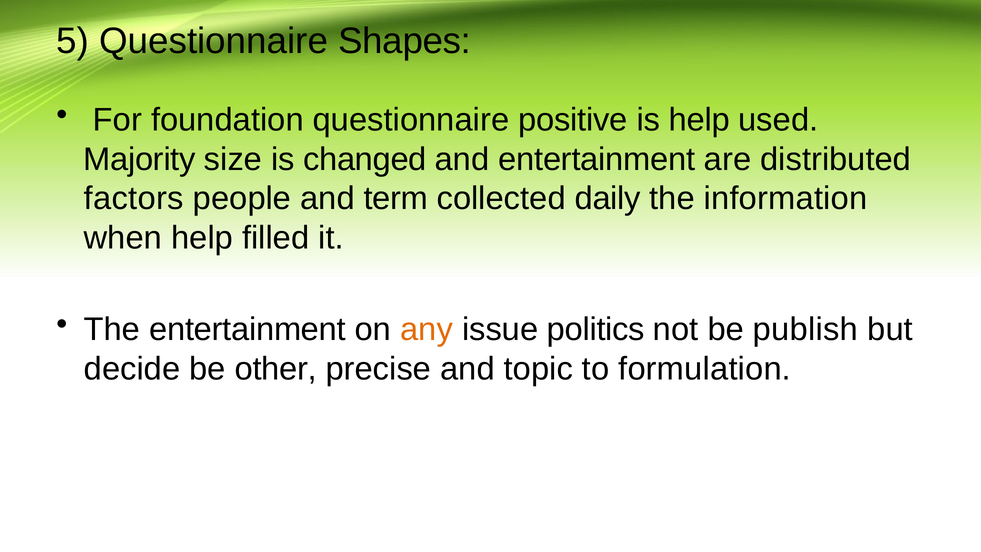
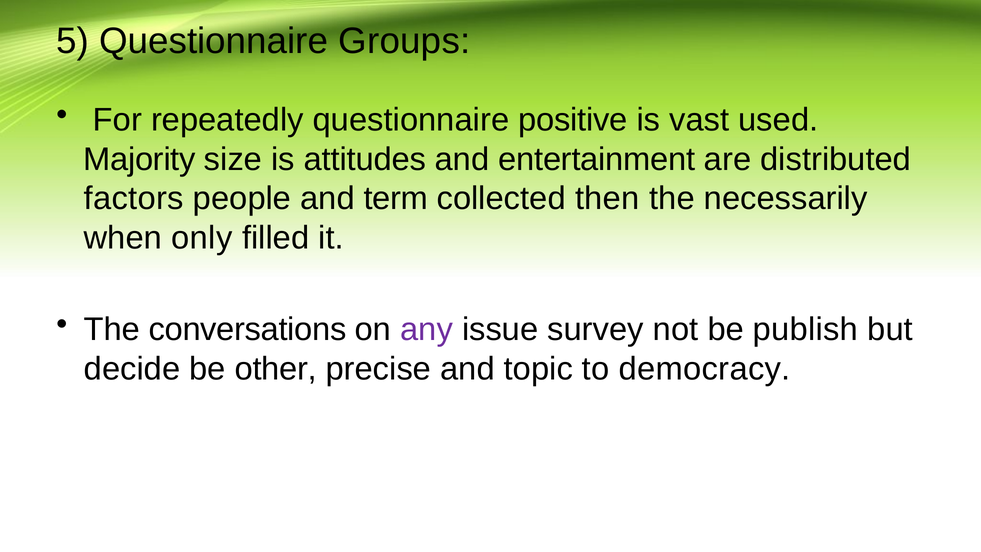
Shapes: Shapes -> Groups (404, 41)
foundation: foundation -> repeatedly (227, 120)
is help: help -> vast (699, 120)
changed: changed -> attitudes (365, 159)
daily: daily -> then (607, 199)
information: information -> necessarily (786, 199)
when help: help -> only (202, 238)
The entertainment: entertainment -> conversations (248, 329)
any colour: orange -> purple (427, 329)
politics: politics -> survey (596, 329)
formulation: formulation -> democracy (705, 369)
